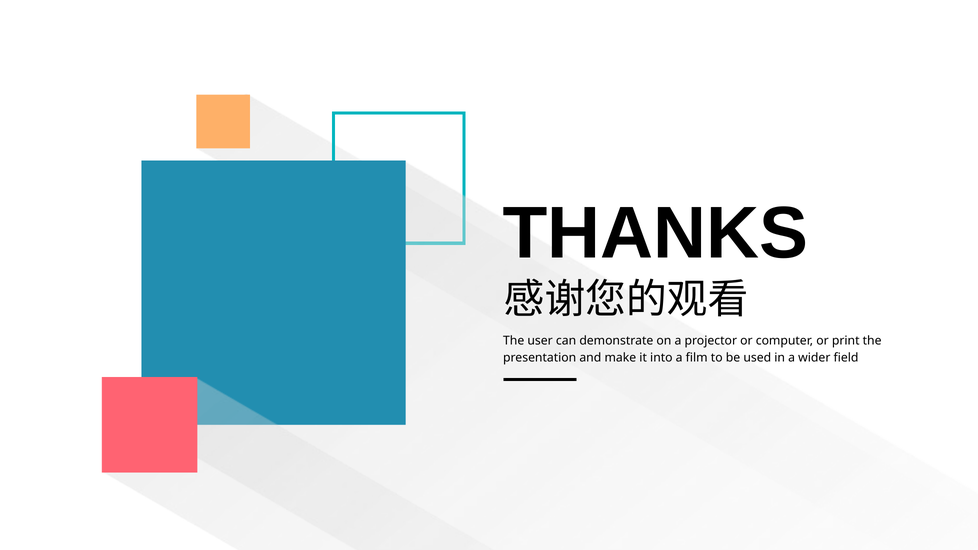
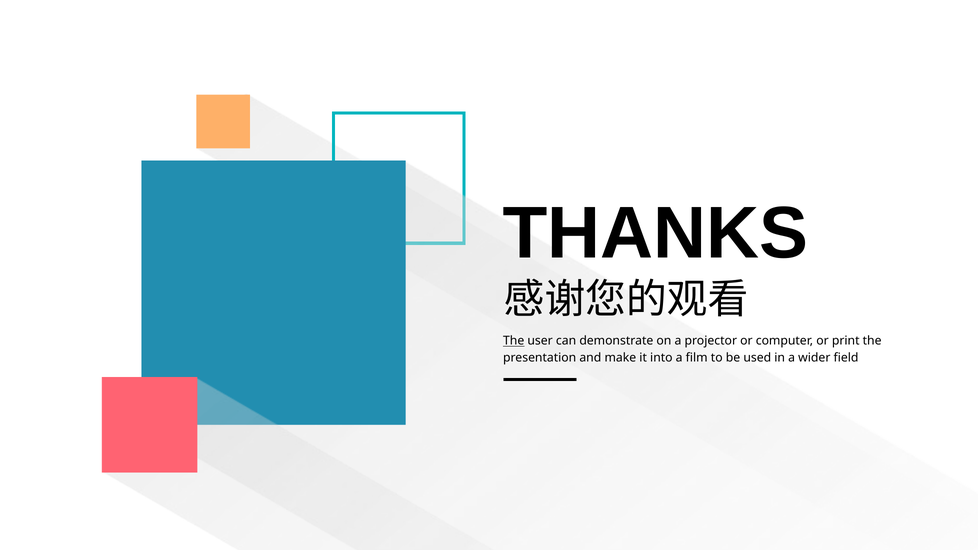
The underline: none -> present (514, 341)
